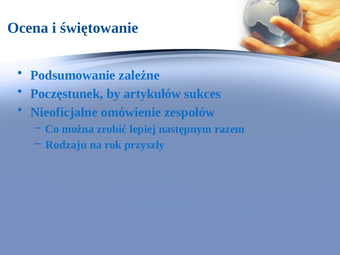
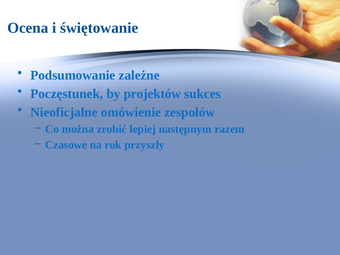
artykułów: artykułów -> projektów (152, 94)
Rodzaju: Rodzaju -> Czasowe (66, 145)
